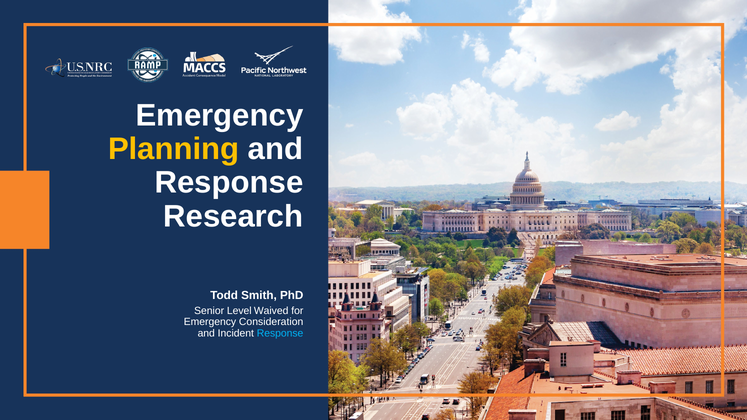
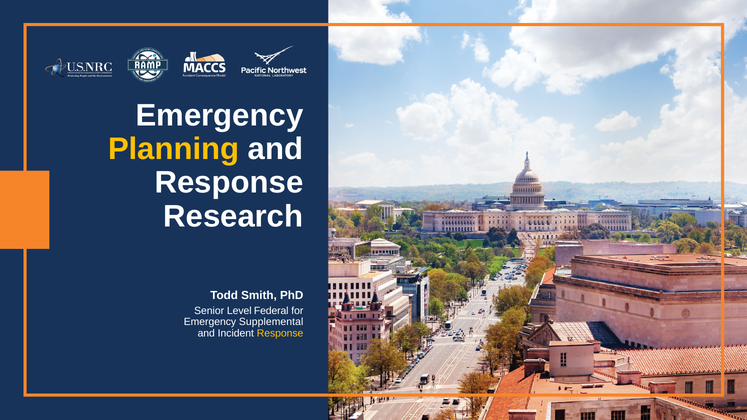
Waived: Waived -> Federal (271, 311)
Consideration: Consideration -> Supplemental (271, 322)
Response colour: light blue -> yellow (280, 333)
